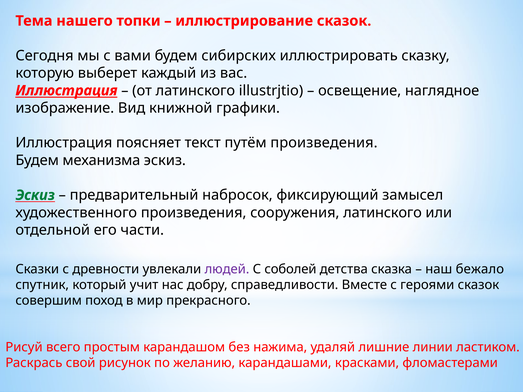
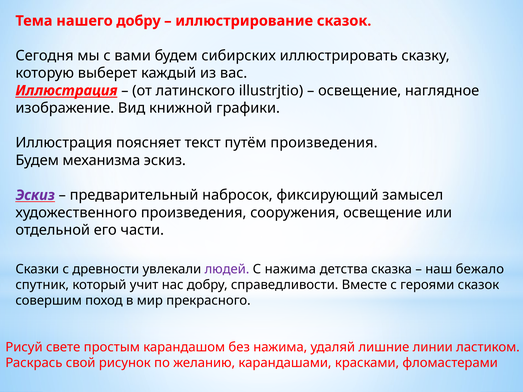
нашего топки: топки -> добру (139, 21)
Эскиз colour: green -> purple (35, 195)
сооружения латинского: латинского -> освещение (382, 213)
С соболей: соболей -> нажима (290, 269)
всего: всего -> свете (63, 347)
